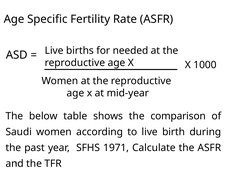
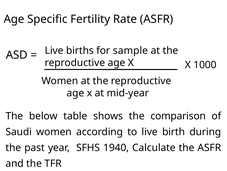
needed: needed -> sample (130, 50)
1971: 1971 -> 1940 (116, 147)
